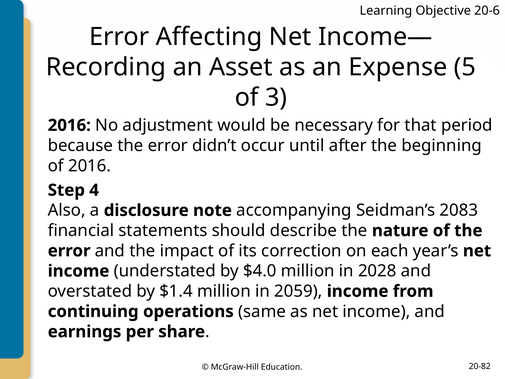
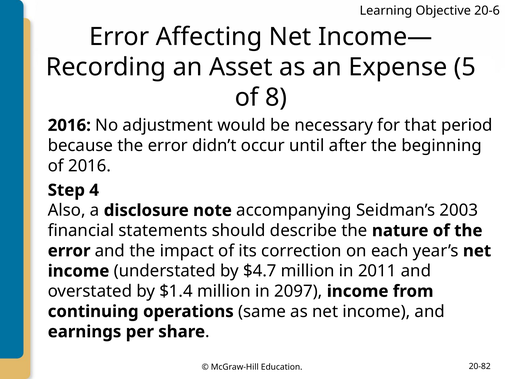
3: 3 -> 8 (276, 97)
2083: 2083 -> 2003 (459, 210)
$4.0: $4.0 -> $4.7 (260, 271)
2028: 2028 -> 2011 (377, 271)
2059: 2059 -> 2097 (298, 291)
